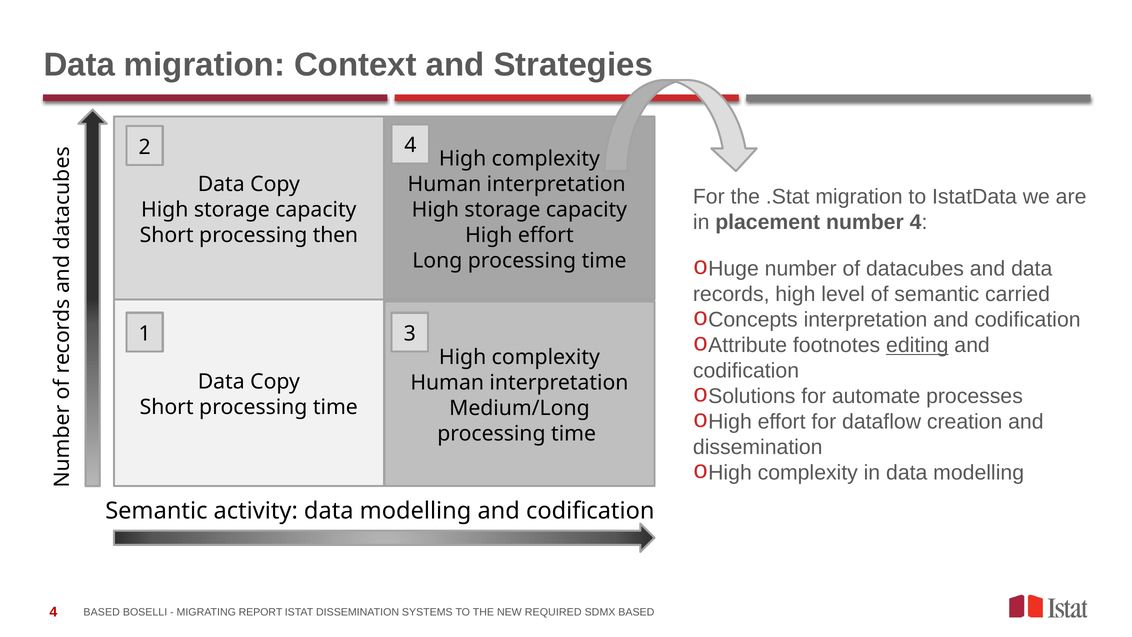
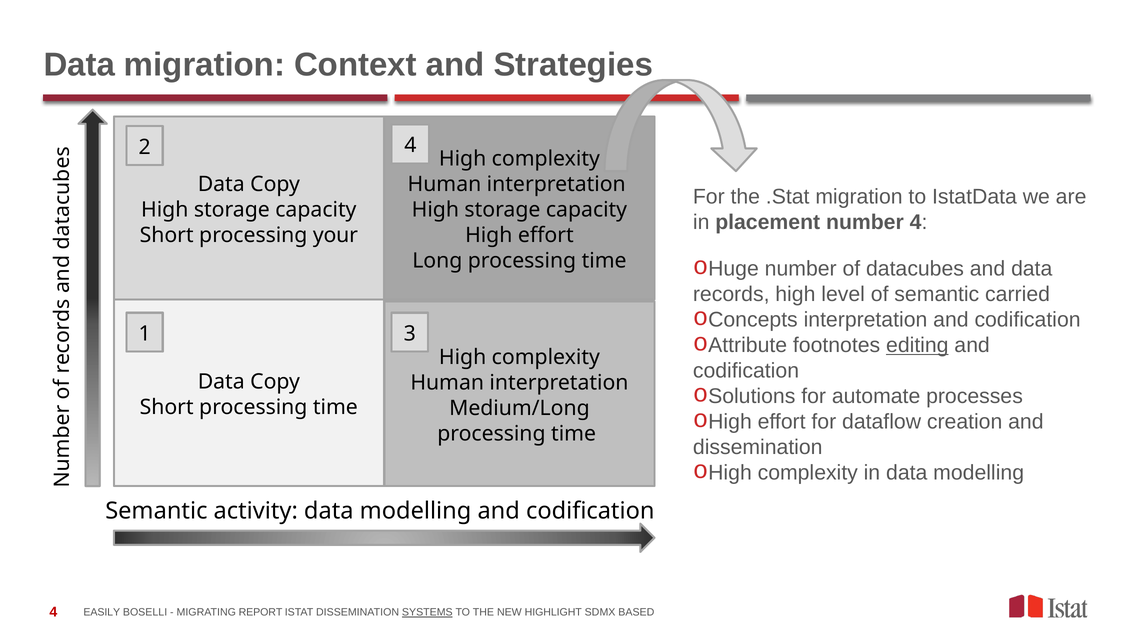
then: then -> your (335, 235)
BASED: BASED -> EASILY (102, 612)
SYSTEMS underline: none -> present (427, 612)
REQUIRED: REQUIRED -> HIGHLIGHT (553, 612)
